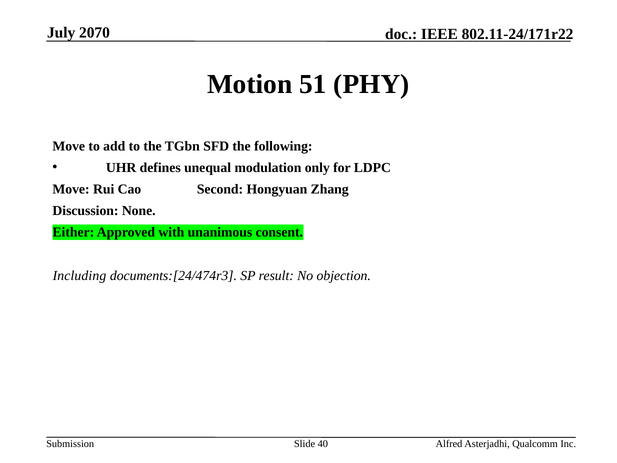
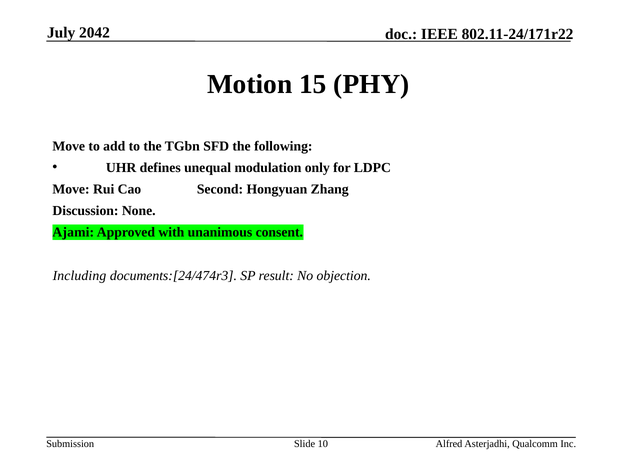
2070: 2070 -> 2042 (94, 33)
51: 51 -> 15 (313, 84)
Either: Either -> Ajami (73, 232)
40: 40 -> 10 (323, 444)
